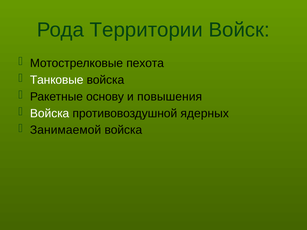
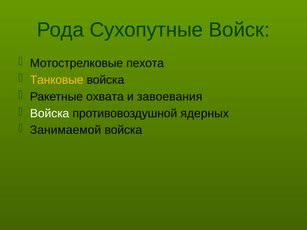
Территории: Территории -> Сухопутные (146, 30)
Танковые colour: white -> yellow (57, 80)
основу: основу -> охвата (105, 97)
повышения: повышения -> завоевания (170, 97)
